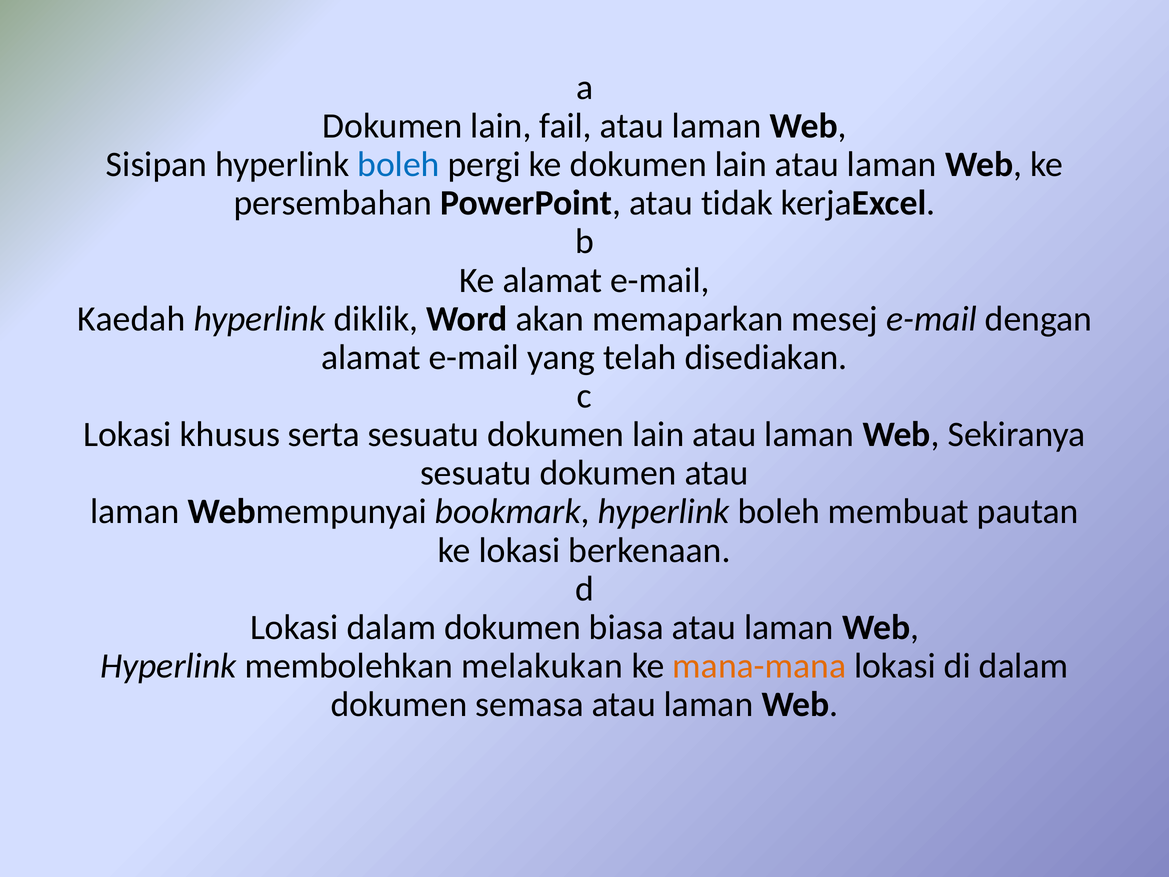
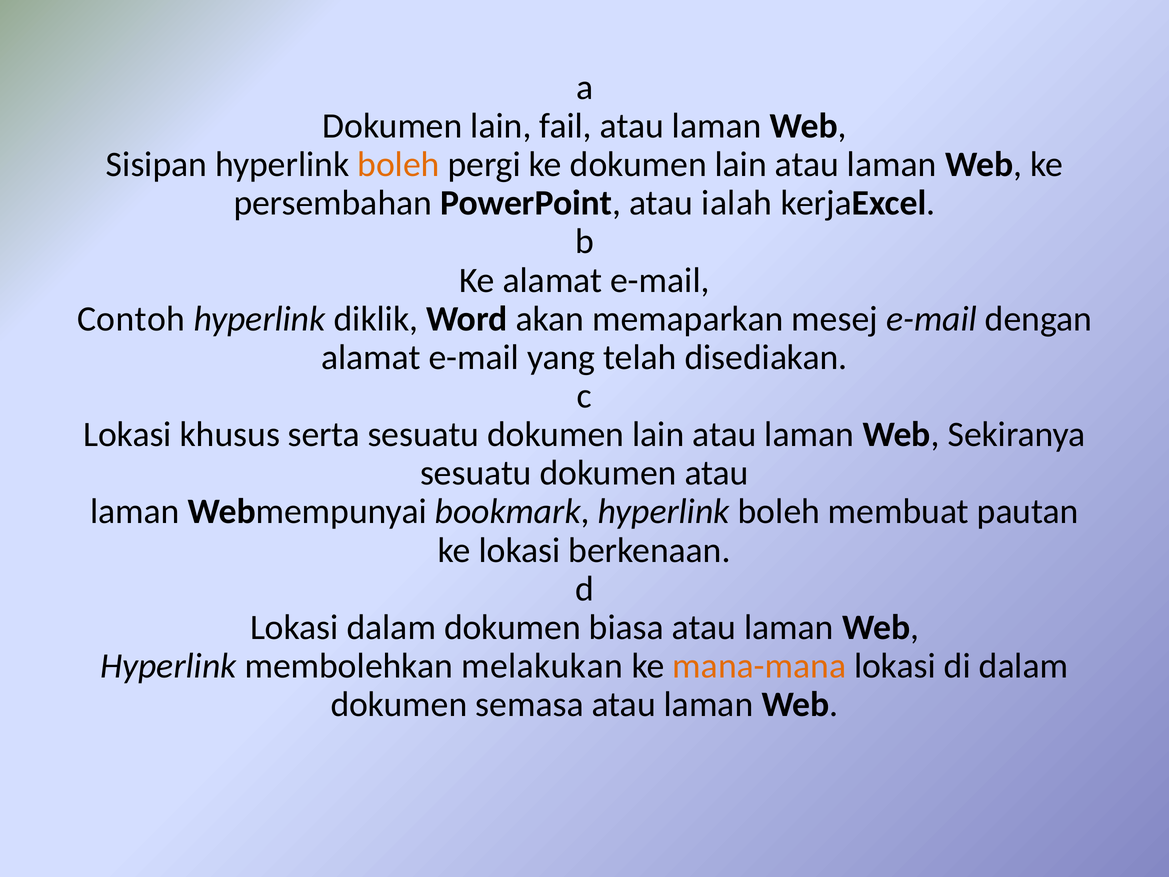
boleh colour: blue -> orange (399, 164)
tidak: tidak -> ialah (737, 203)
Kaedah: Kaedah -> Contoh (131, 319)
